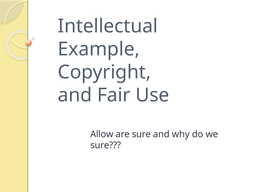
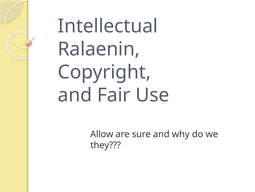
Example: Example -> Ralaenin (99, 49)
sure: sure -> they (106, 145)
